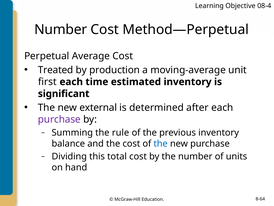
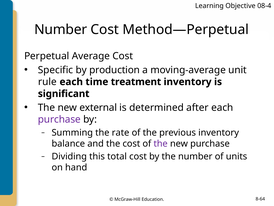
Treated: Treated -> Specific (56, 70)
first: first -> rule (47, 82)
estimated: estimated -> treatment (136, 82)
rule: rule -> rate (121, 132)
the colour: blue -> purple (161, 143)
